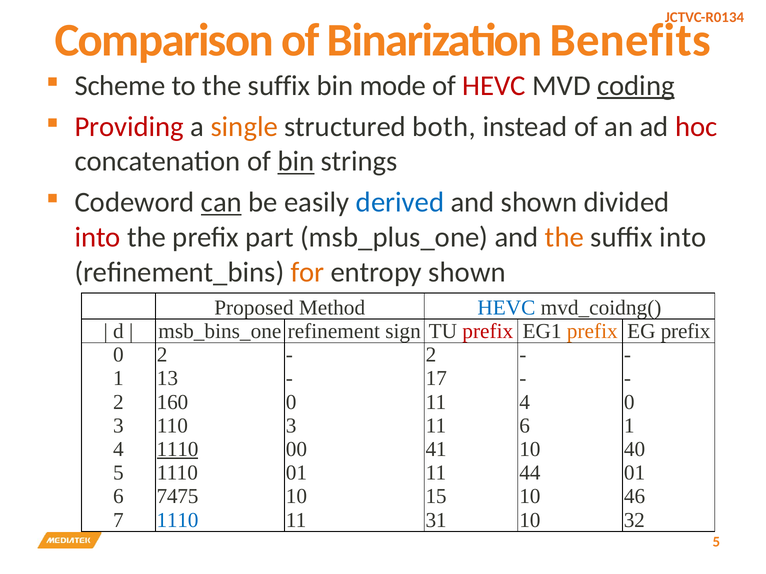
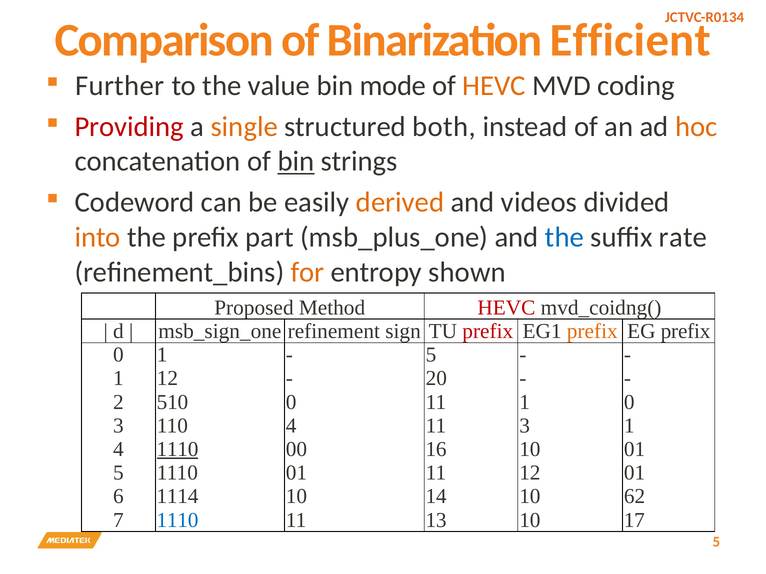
Benefits: Benefits -> Efficient (630, 40)
Scheme: Scheme -> Further (120, 86)
to the suffix: suffix -> value (279, 86)
HEVC colour: red -> orange (494, 86)
coding underline: present -> none (636, 86)
hoc colour: red -> orange (696, 127)
can underline: present -> none (221, 203)
derived colour: blue -> orange (400, 203)
and shown: shown -> videos (539, 203)
into colour: red -> orange (98, 238)
the colour: orange -> blue (564, 238)
suffix into: into -> rate (683, 238)
HEVC colour: blue -> red (506, 308)
msb_bins_one: msb_bins_one -> msb_sign_one (220, 331)
0 2: 2 -> 1 (162, 355)
2: 2 -> 5 (431, 355)
1 13: 13 -> 12 (167, 379)
17: 17 -> 20 (436, 379)
160: 160 -> 510 (172, 402)
11 4: 4 -> 1 (525, 402)
110 3: 3 -> 4 (291, 426)
11 6: 6 -> 3 (525, 426)
41: 41 -> 16 (436, 450)
10 40: 40 -> 01 (635, 450)
11 44: 44 -> 12 (530, 473)
7475: 7475 -> 1114 (177, 497)
15: 15 -> 14 (436, 497)
46: 46 -> 62 (635, 497)
31: 31 -> 13 (436, 521)
32: 32 -> 17 (634, 521)
